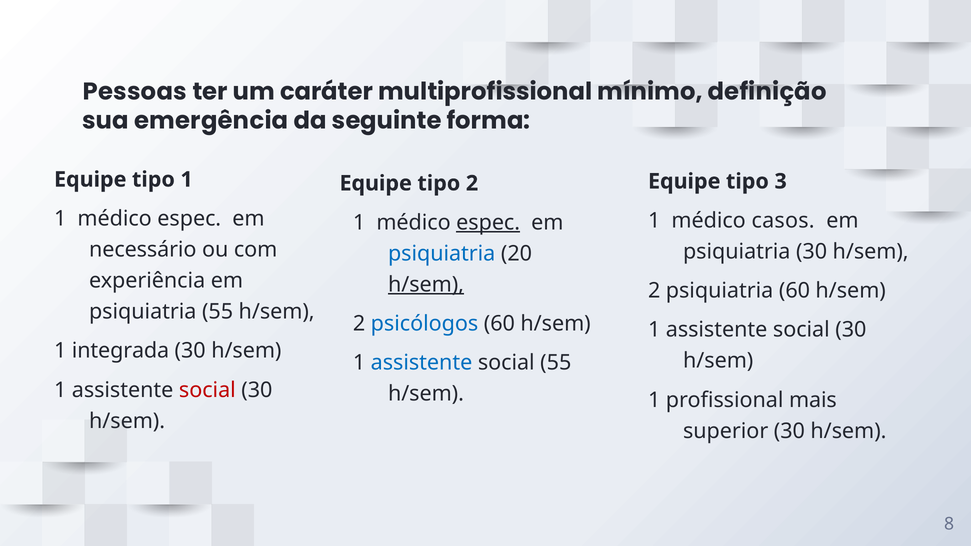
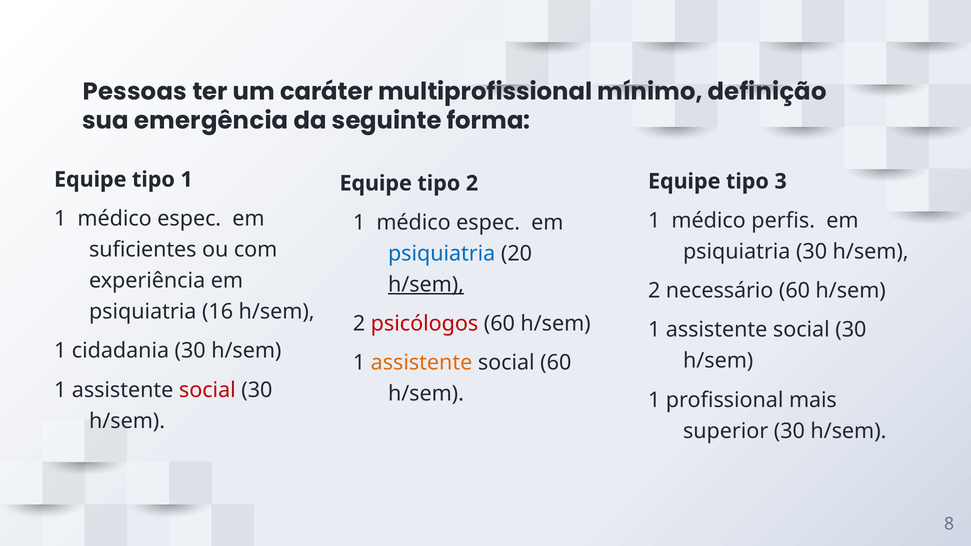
casos: casos -> perfis (783, 221)
espec underline: present -> none (488, 223)
necessário: necessário -> suficientes (143, 250)
2 psiquiatria: psiquiatria -> necessário (720, 291)
psiquiatria 55: 55 -> 16 (218, 312)
psicólogos colour: blue -> red (425, 324)
integrada: integrada -> cidadania (120, 351)
assistente colour: blue -> orange (422, 363)
social 55: 55 -> 60 (556, 363)
